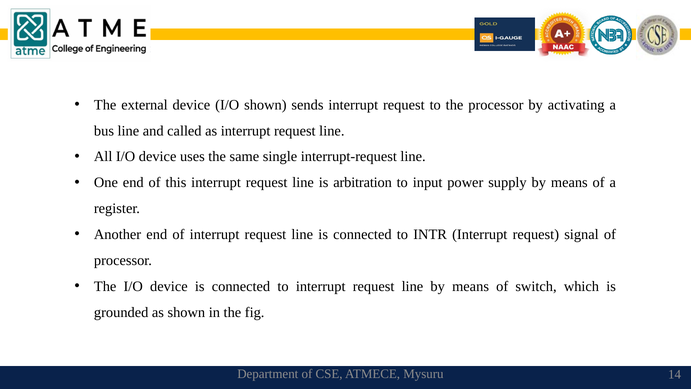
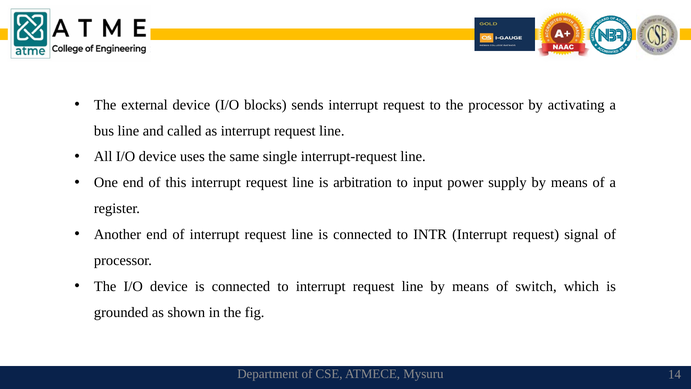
I/O shown: shown -> blocks (265, 105)
